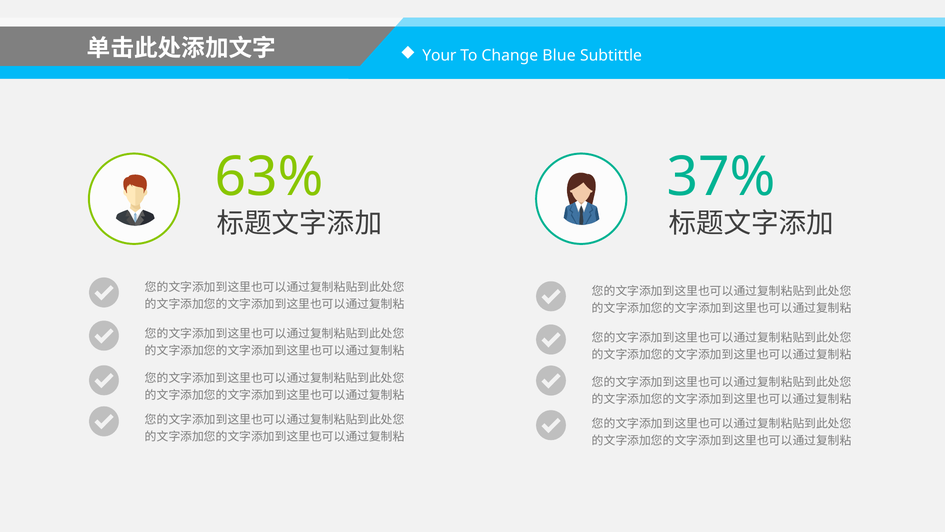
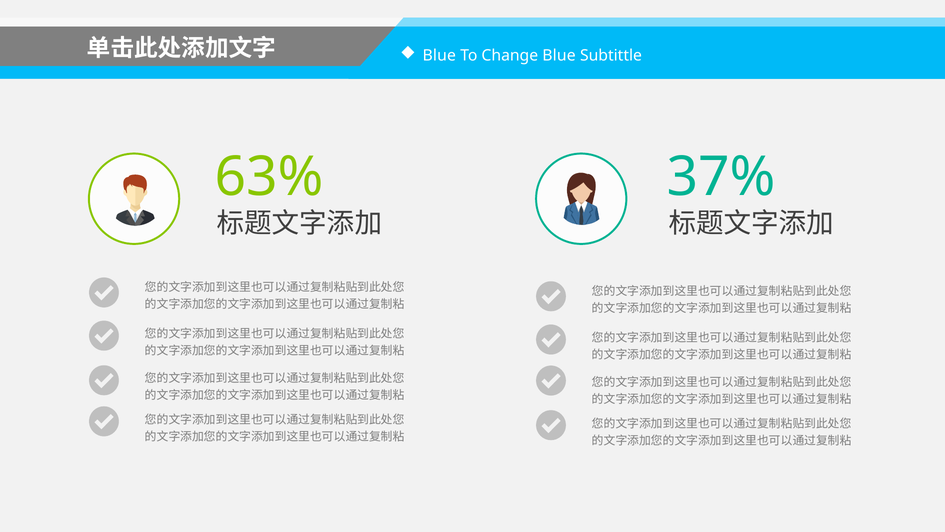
Your: Your -> Blue (439, 56)
